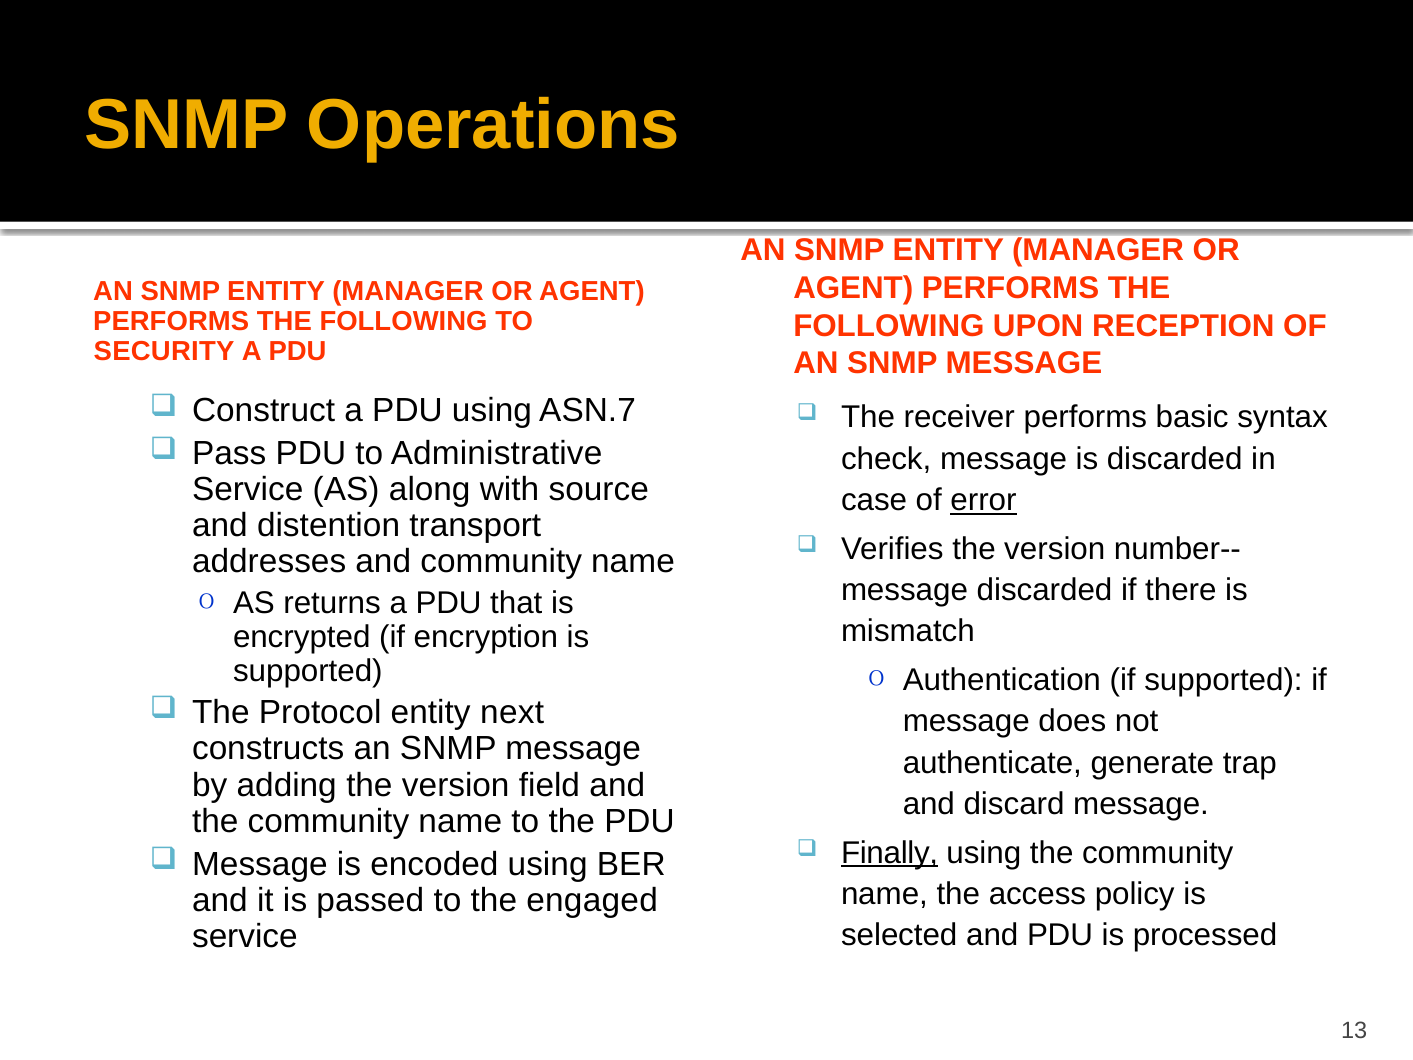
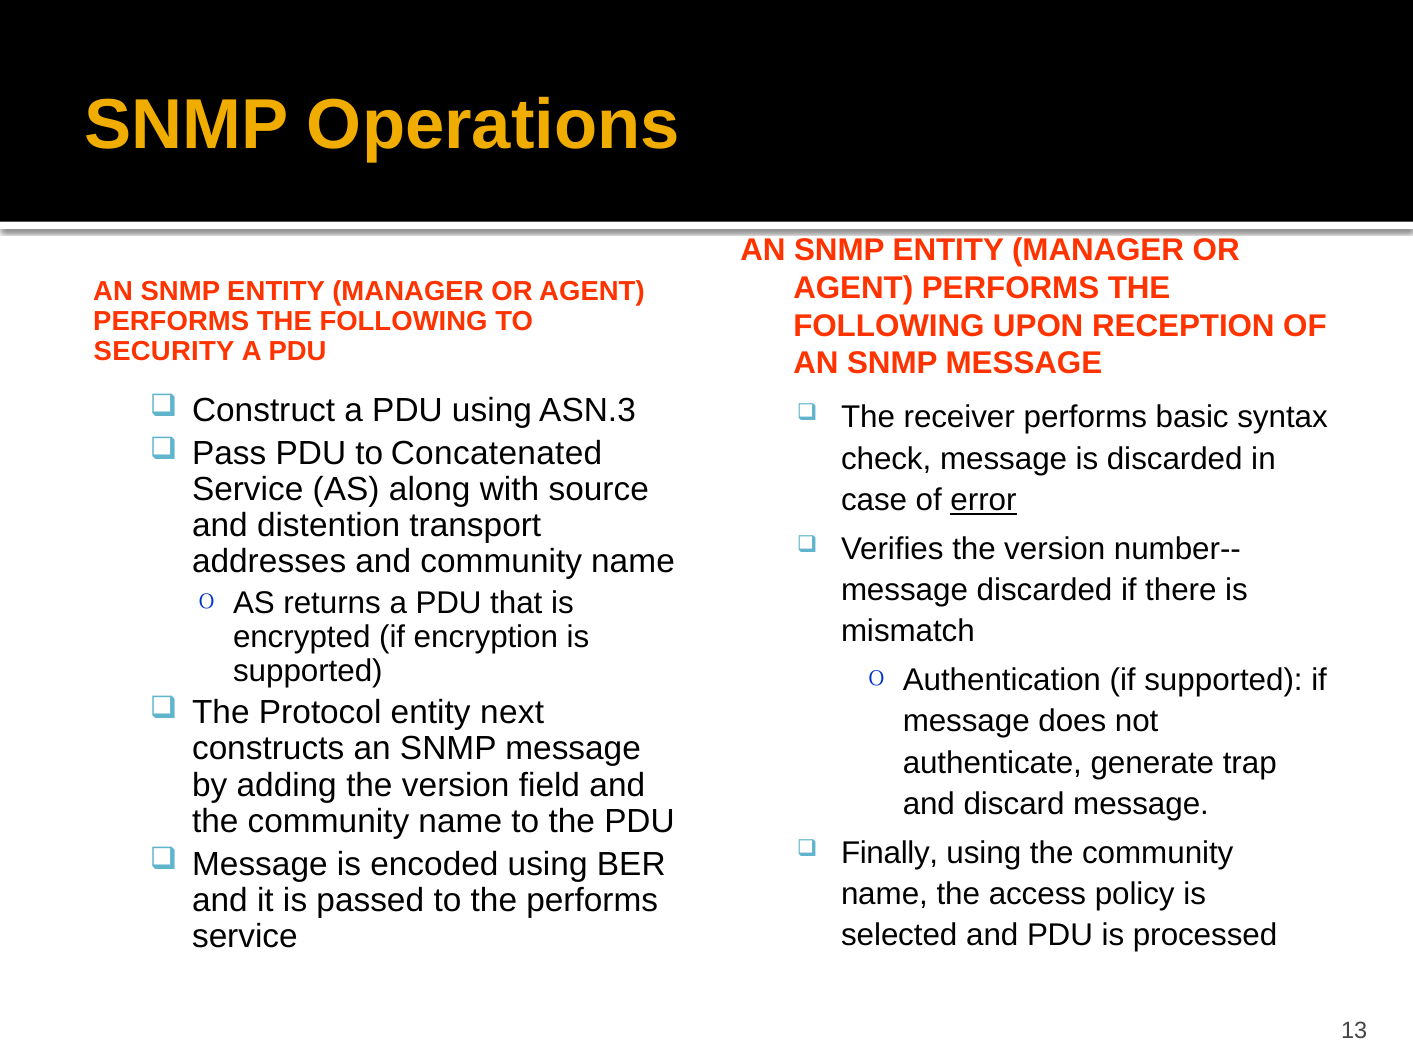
ASN.7: ASN.7 -> ASN.3 (588, 410)
Administrative: Administrative -> Concatenated (497, 454)
Finally underline: present -> none (890, 852)
the engaged: engaged -> performs (592, 900)
